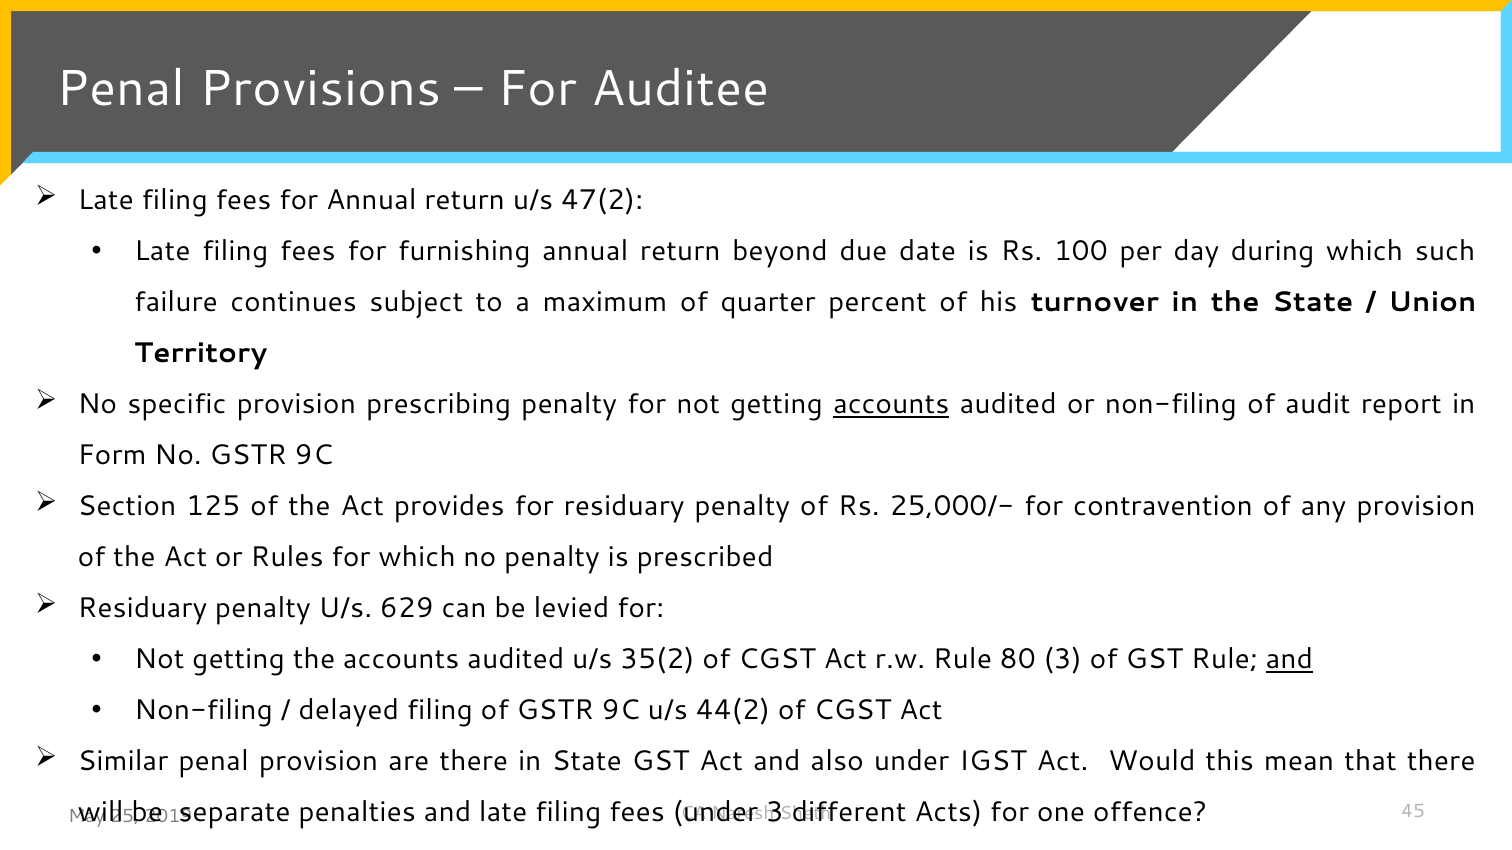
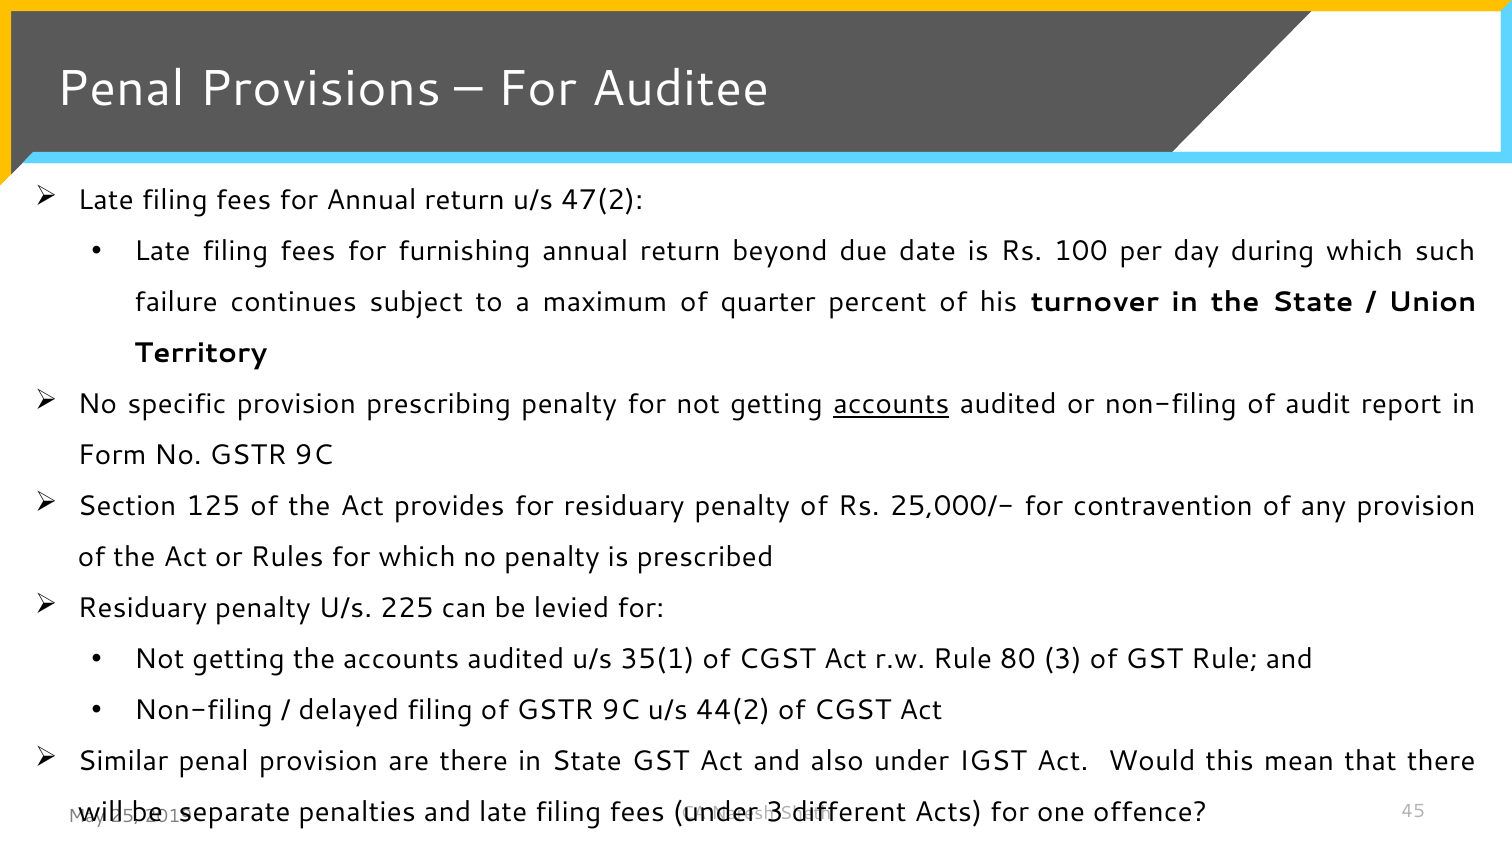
629: 629 -> 225 (407, 609)
35(2: 35(2 -> 35(1 (657, 660)
and underline: present -> none (1289, 660)
